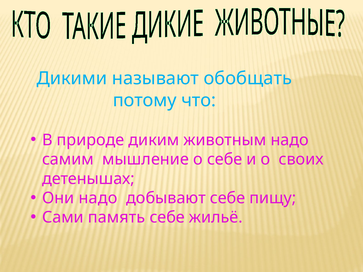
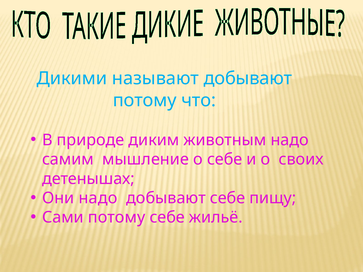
называют обобщать: обобщать -> добывают (248, 79)
Сами память: память -> потому (117, 218)
